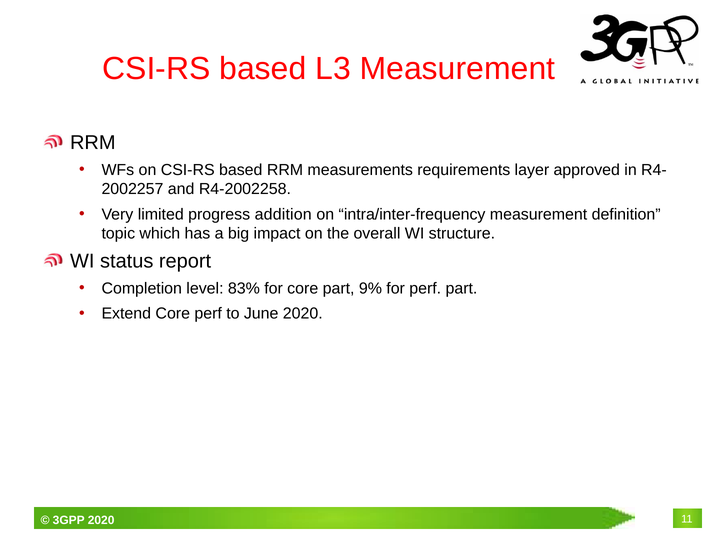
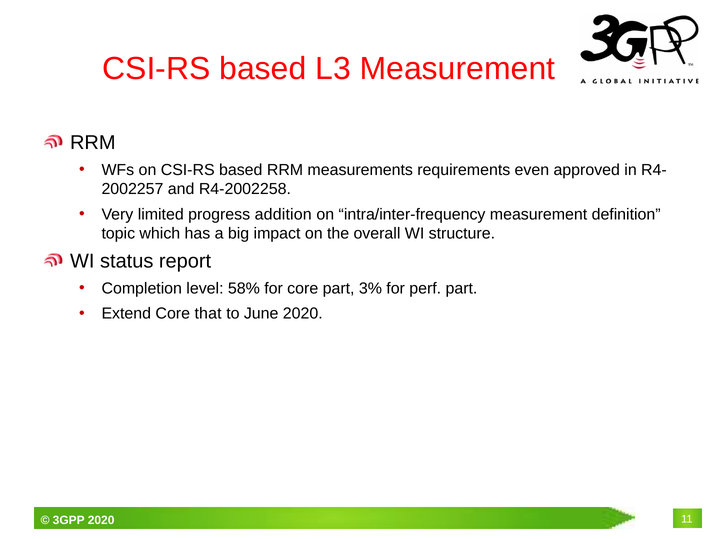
layer: layer -> even (532, 170)
83%: 83% -> 58% (244, 289)
9%: 9% -> 3% (370, 289)
Core perf: perf -> that (208, 314)
